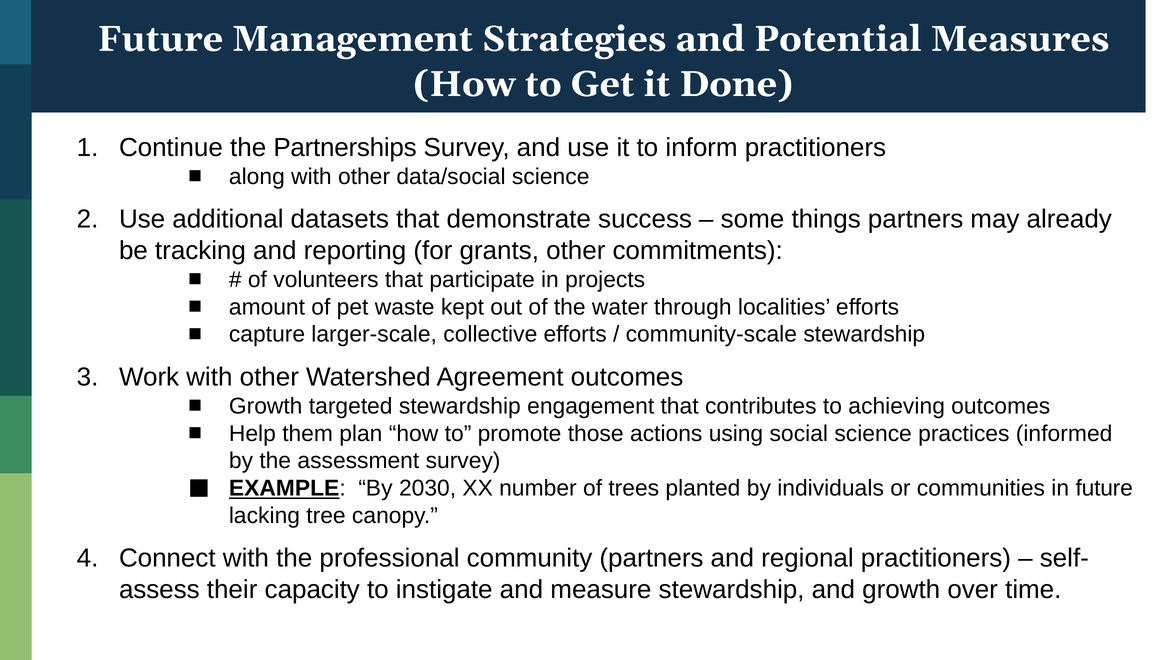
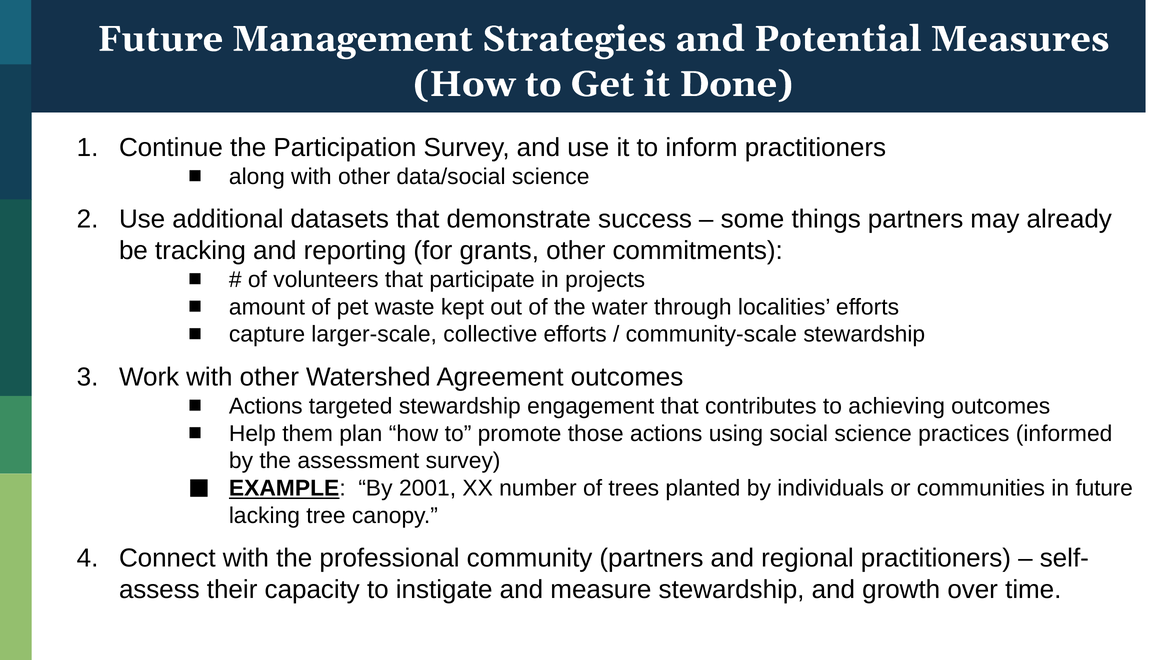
Partnerships: Partnerships -> Participation (345, 147)
Growth: Growth -> Actions (266, 406)
2030: 2030 -> 2001 (428, 488)
